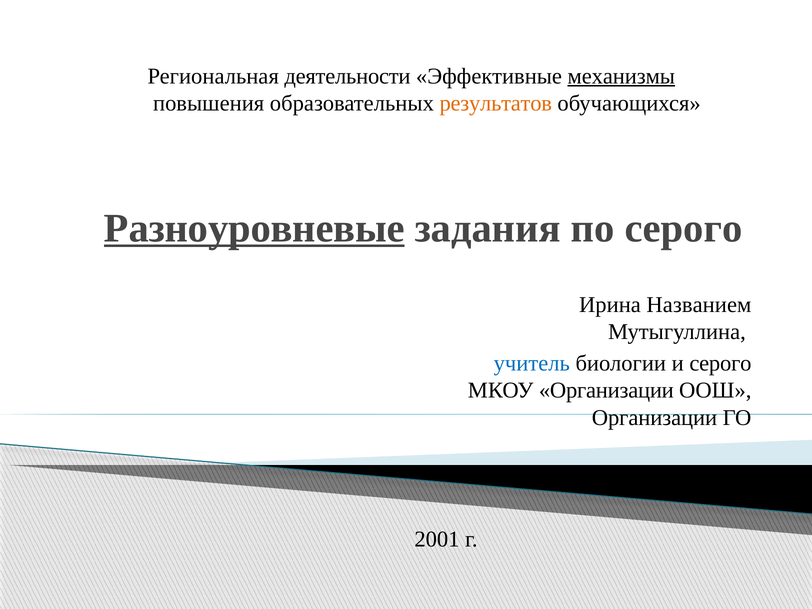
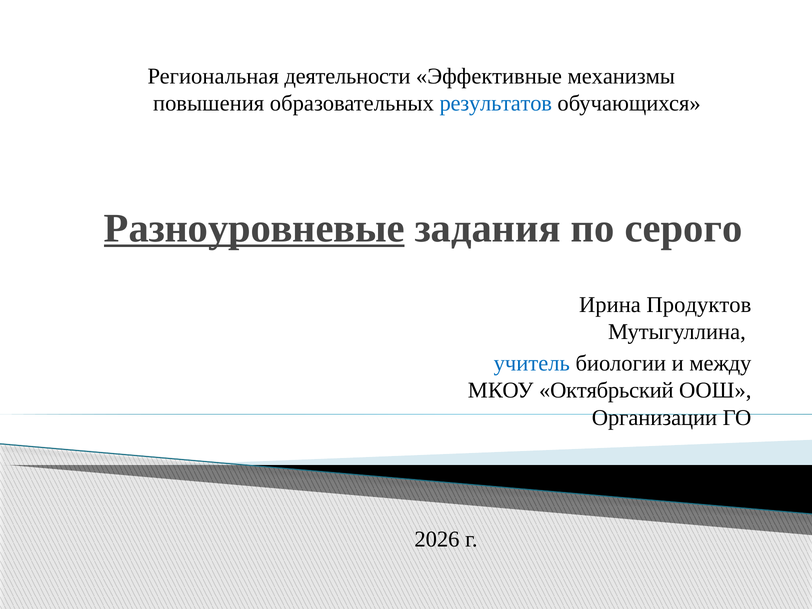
механизмы underline: present -> none (621, 76)
результатов colour: orange -> blue (496, 103)
Названием: Названием -> Продуктов (699, 305)
и серого: серого -> между (720, 363)
МКОУ Организации: Организации -> Октябрьский (606, 390)
2001: 2001 -> 2026 (437, 539)
